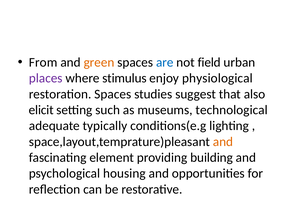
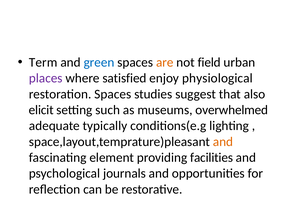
From: From -> Term (43, 62)
green colour: orange -> blue (99, 62)
are colour: blue -> orange (165, 62)
stimulus: stimulus -> satisfied (124, 78)
technological: technological -> overwhelmed (232, 110)
building: building -> facilities (212, 157)
housing: housing -> journals (124, 173)
